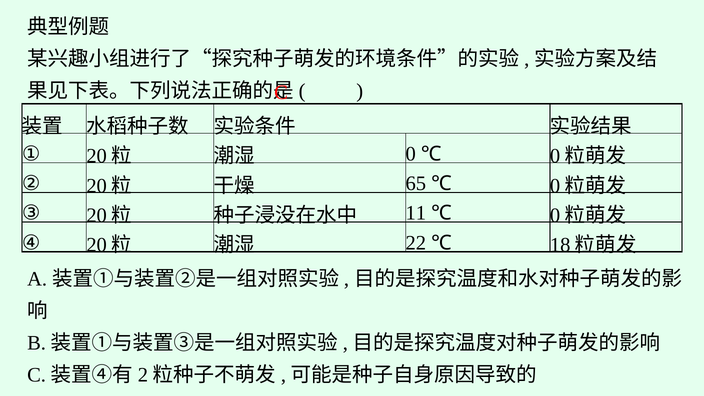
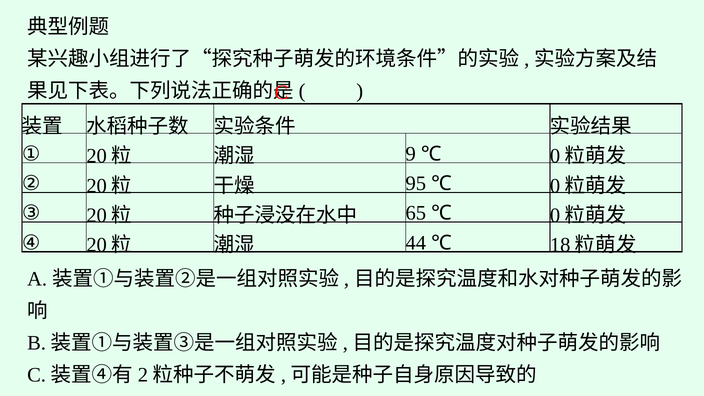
0: 0 -> 9 (411, 154)
65: 65 -> 95 (416, 184)
11: 11 -> 65 (416, 213)
22: 22 -> 44 (416, 243)
